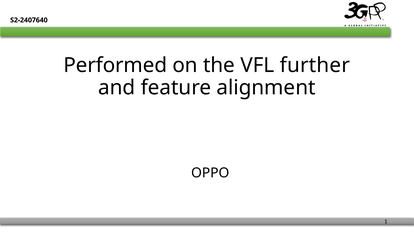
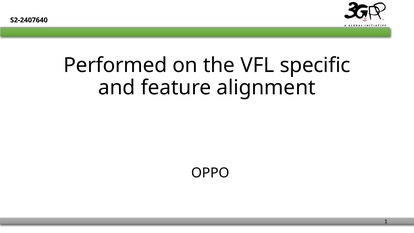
further: further -> specific (315, 65)
